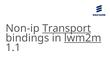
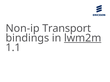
Transport underline: present -> none (67, 29)
